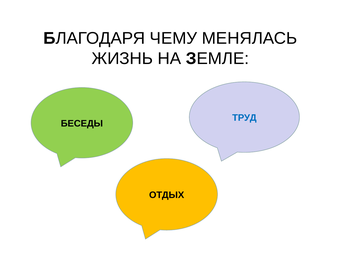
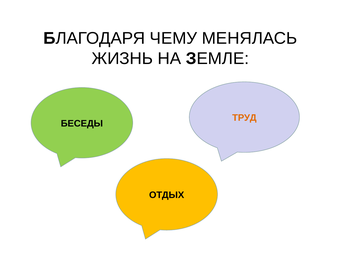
ТРУД colour: blue -> orange (244, 118)
